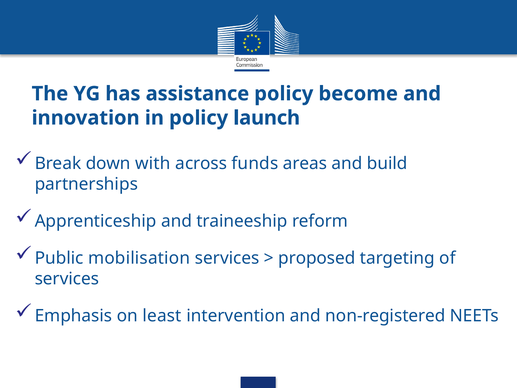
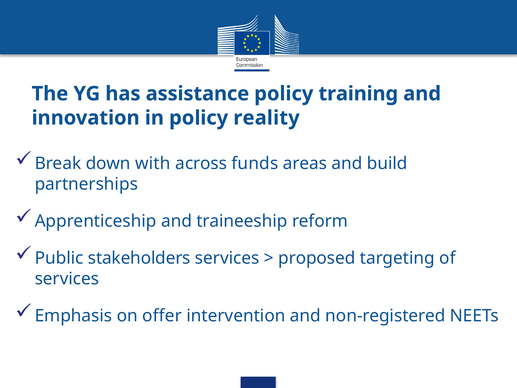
become: become -> training (358, 94)
launch: launch -> reality (267, 118)
mobilisation: mobilisation -> stakeholders (139, 258)
least: least -> offer (162, 316)
